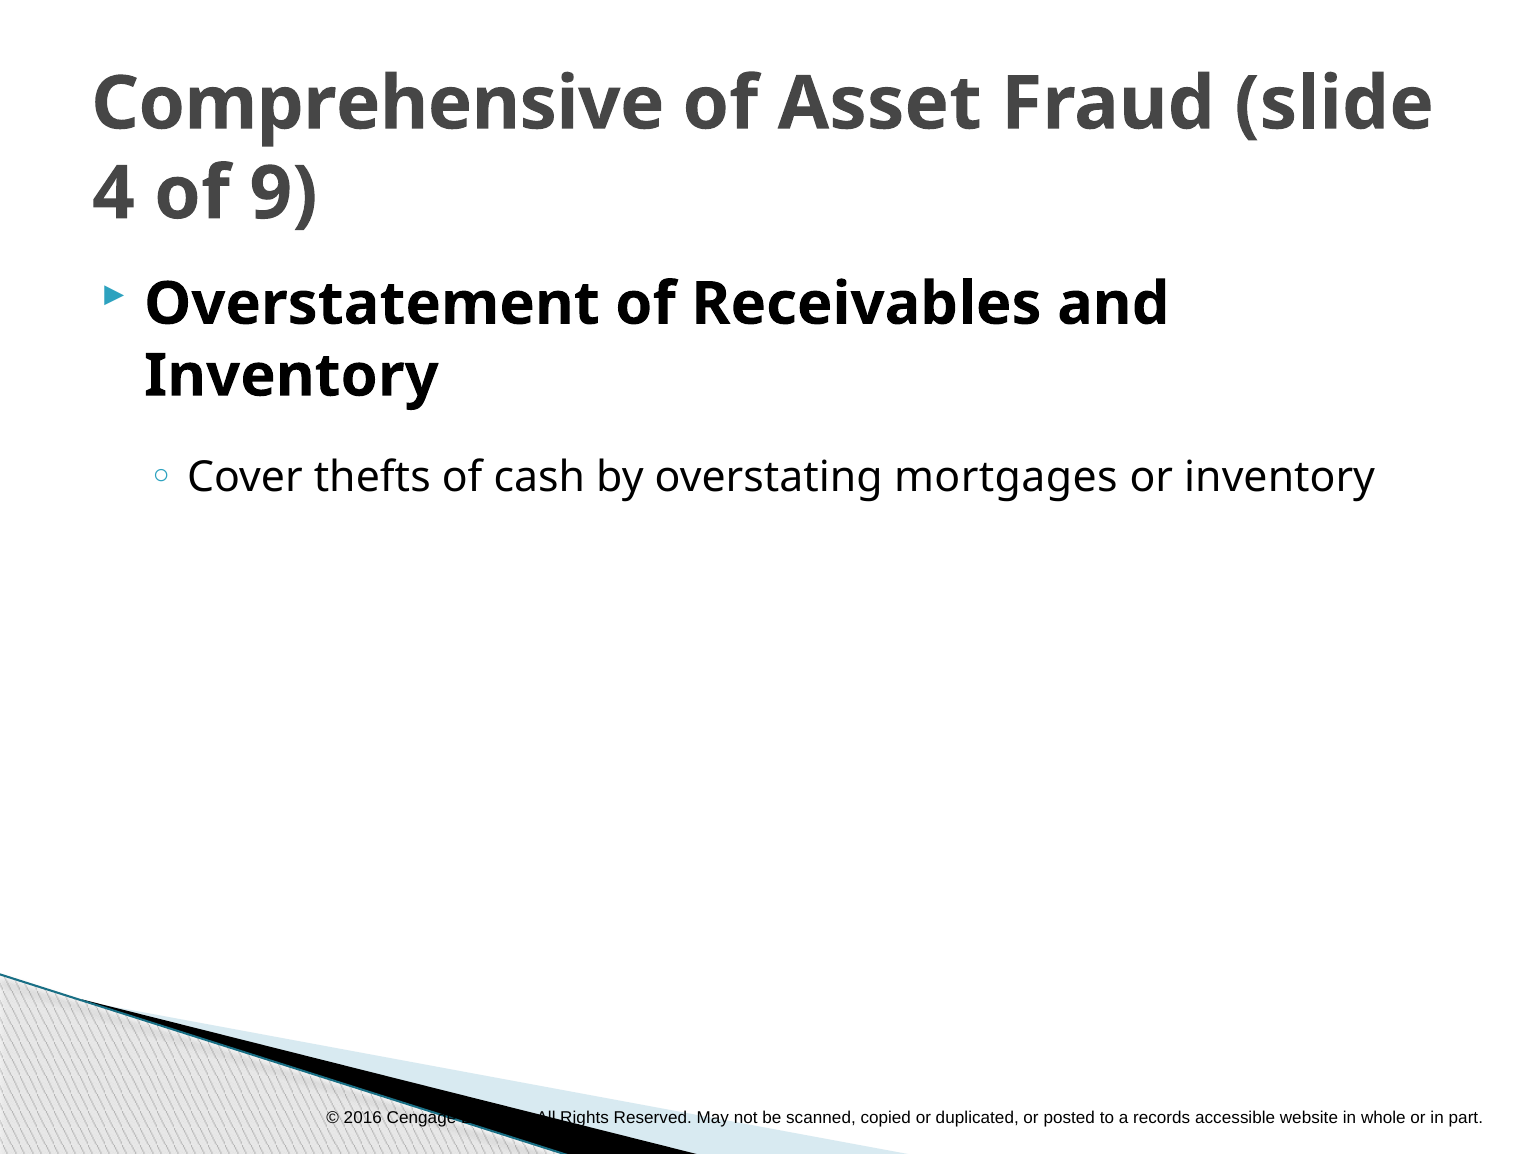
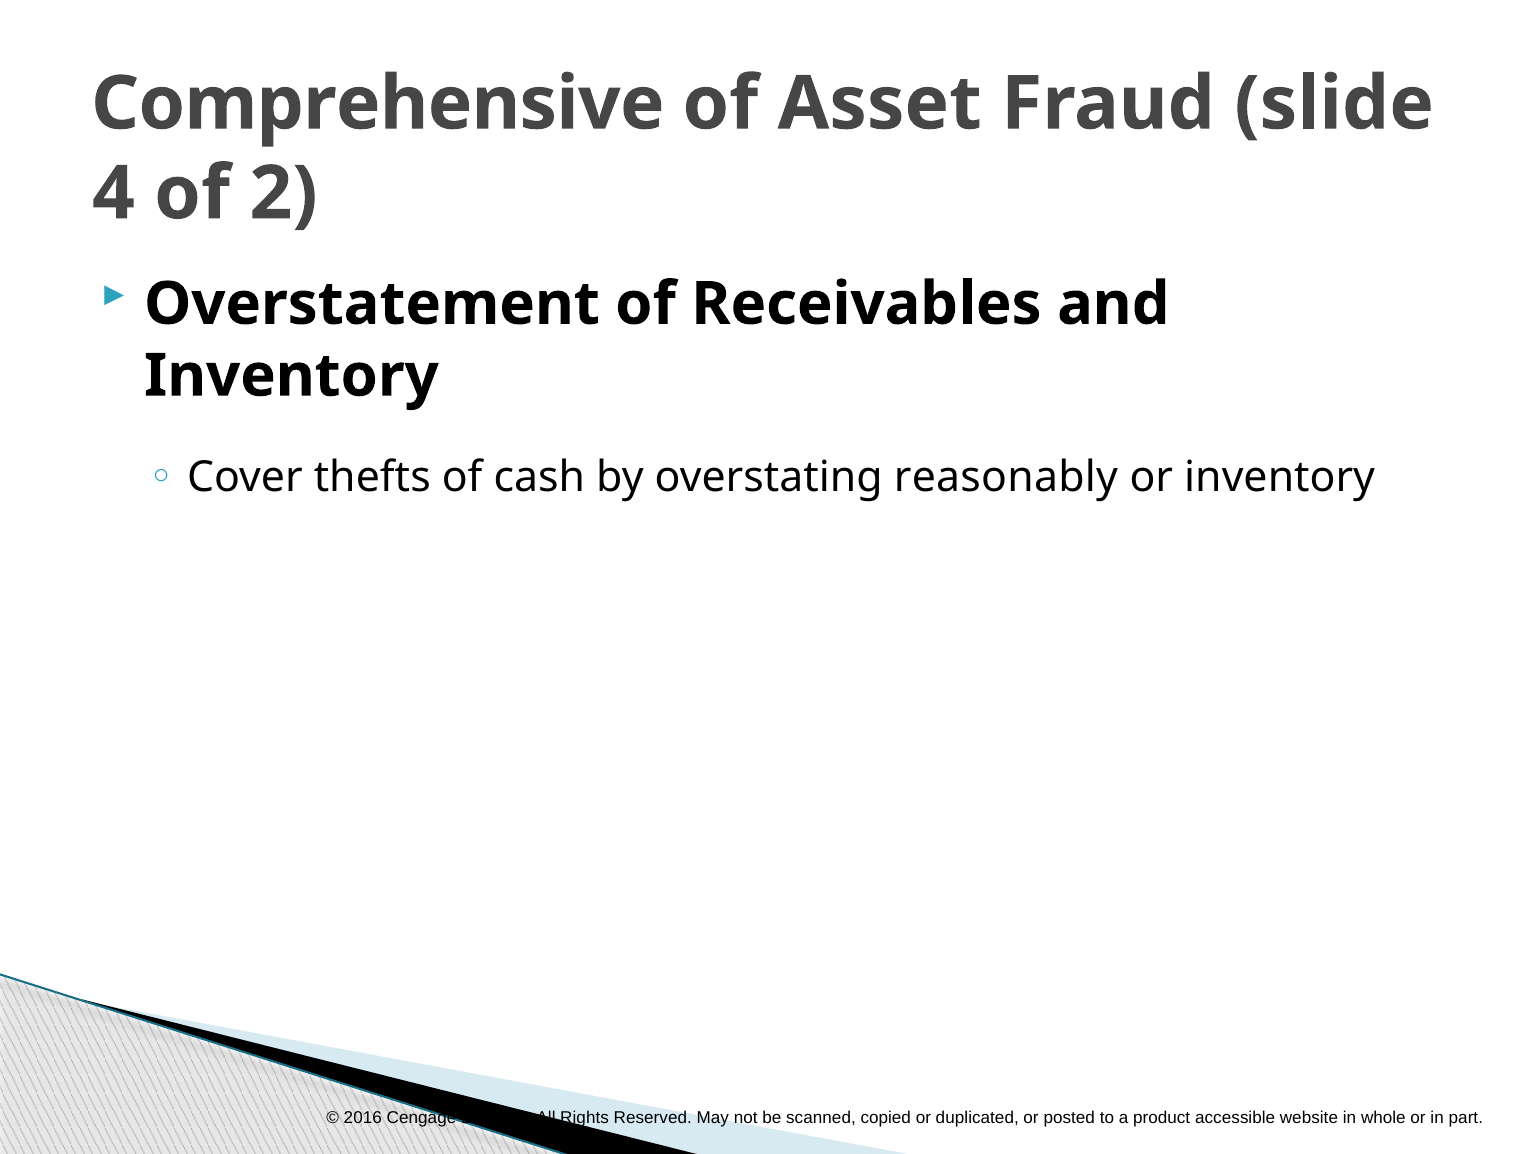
9: 9 -> 2 (284, 194)
mortgages: mortgages -> reasonably (1006, 478)
a records: records -> product (1162, 1118)
